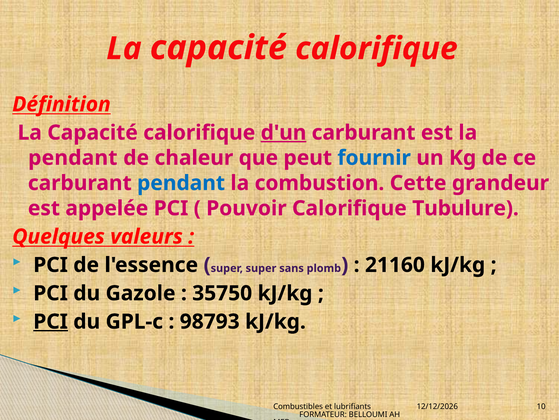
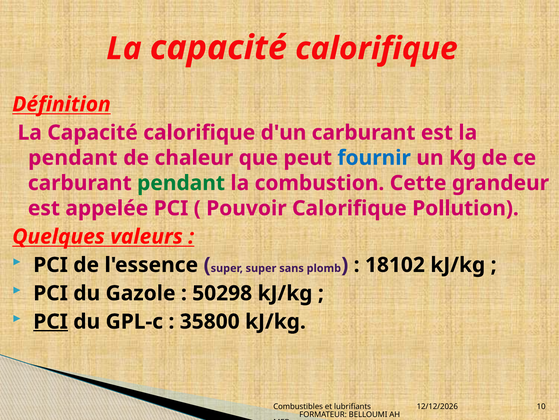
d'un underline: present -> none (284, 132)
pendant colour: blue -> green (181, 183)
Tubulure: Tubulure -> Pollution (466, 208)
21160: 21160 -> 18102 (395, 265)
35750: 35750 -> 50298 (222, 293)
98793: 98793 -> 35800 (210, 321)
